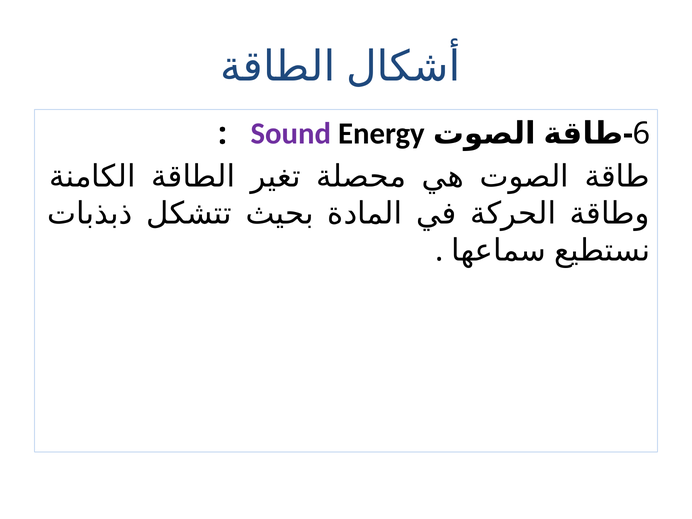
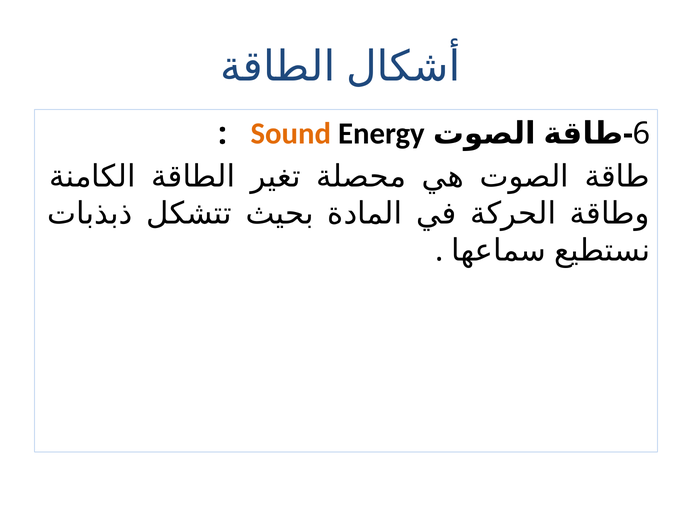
Sound colour: purple -> orange (291, 134)
